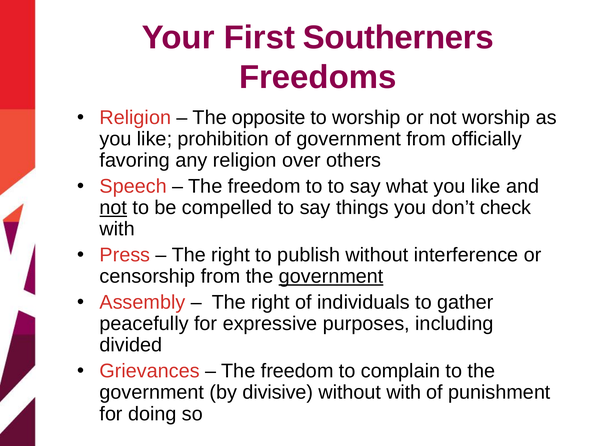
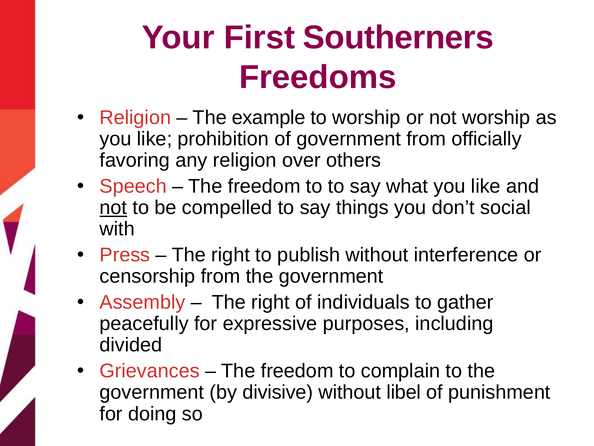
opposite: opposite -> example (269, 118)
check: check -> social (505, 207)
government underline: present -> none (331, 276)
without with: with -> libel (404, 392)
